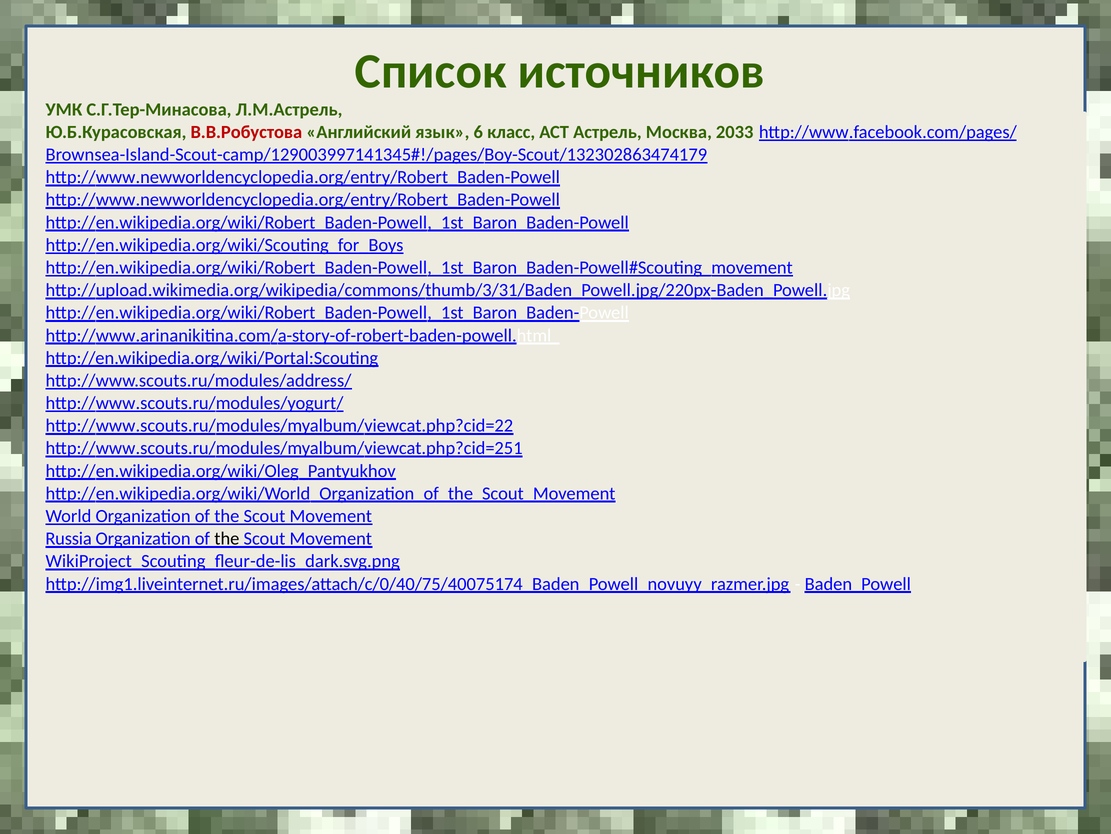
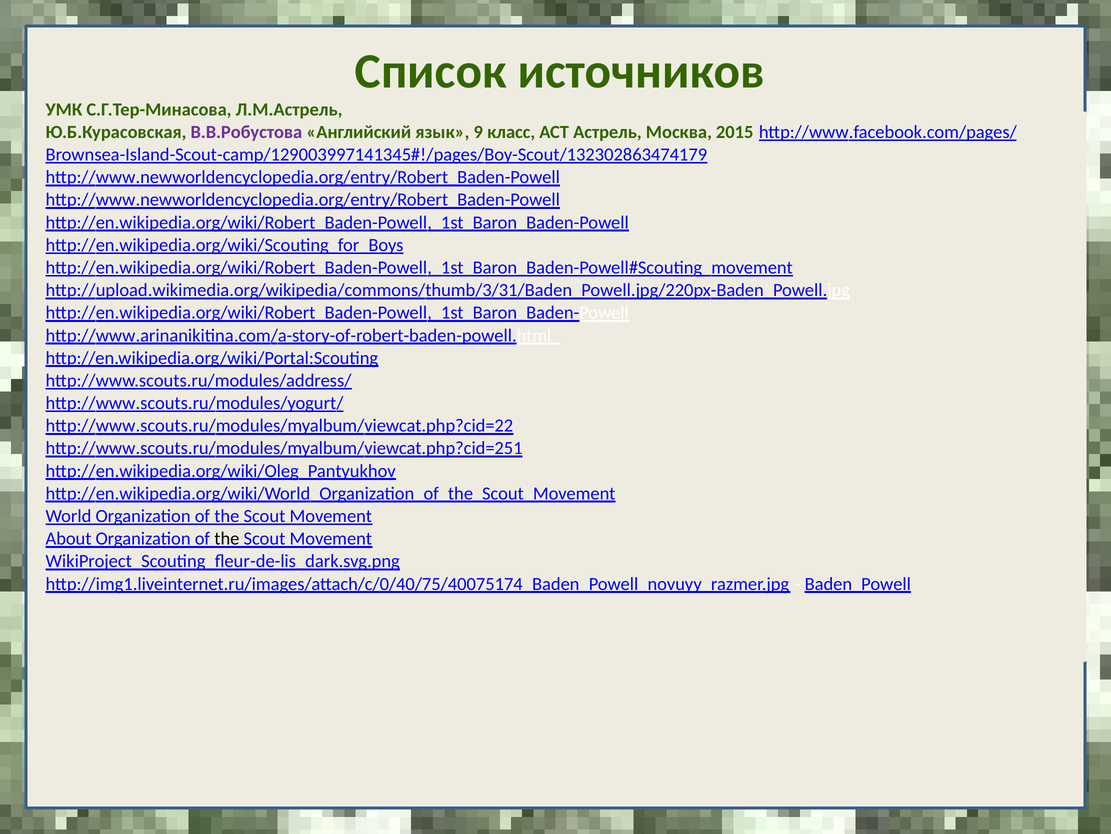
В.В.Робустова colour: red -> purple (246, 132)
6: 6 -> 9 (478, 132)
2033: 2033 -> 2015 (735, 132)
Russia: Russia -> About (69, 538)
